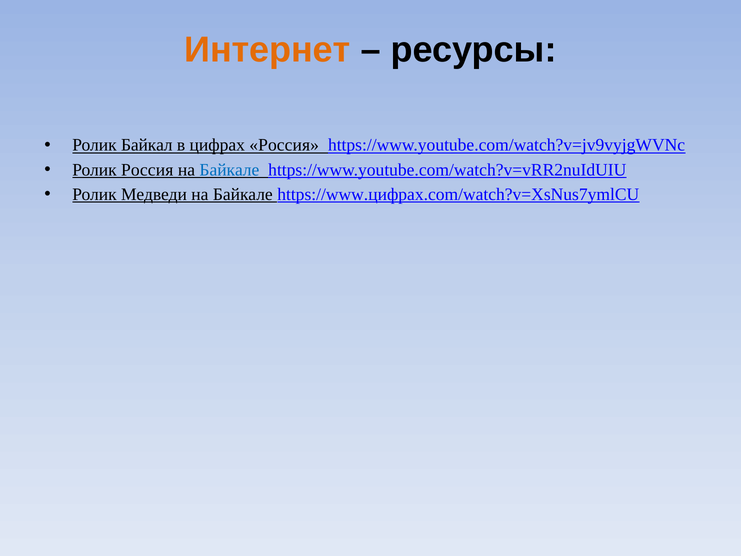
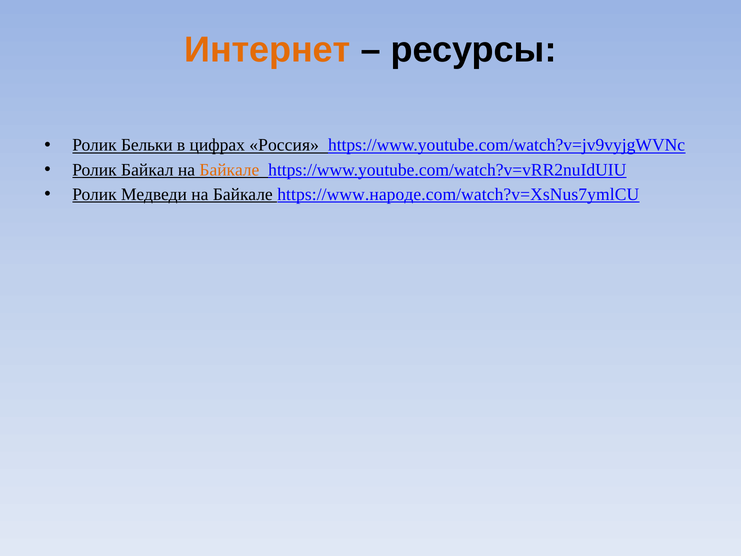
Байкал: Байкал -> Бельки (147, 145)
Ролик Россия: Россия -> Байкал (147, 170)
Байкале colour: blue -> orange (229, 170)
https://www.цифрах.com/watch?v=XsNus7ymlCU: https://www.цифрах.com/watch?v=XsNus7ymlCU -> https://www.народе.com/watch?v=XsNus7ymlCU (458, 194)
